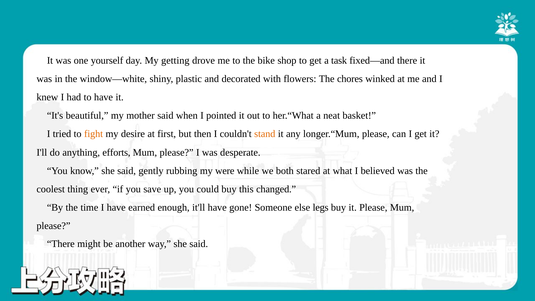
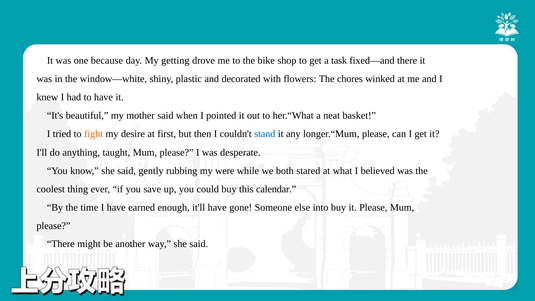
yourself: yourself -> because (107, 60)
stand colour: orange -> blue (265, 134)
efforts: efforts -> taught (116, 152)
changed: changed -> calendar (276, 189)
legs: legs -> into (321, 208)
